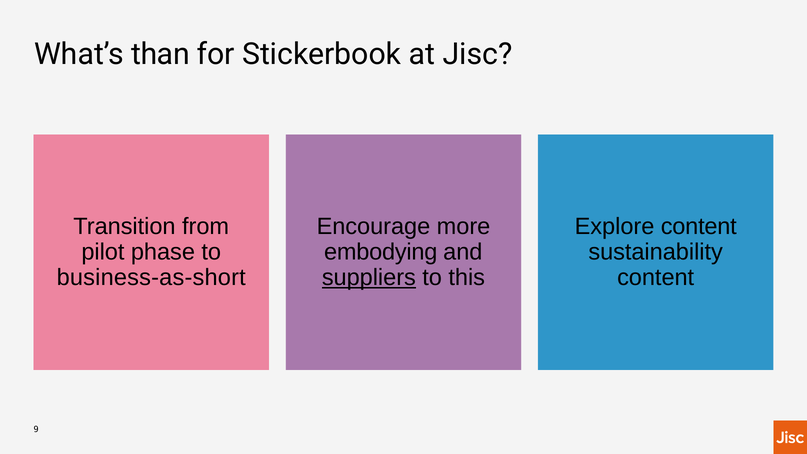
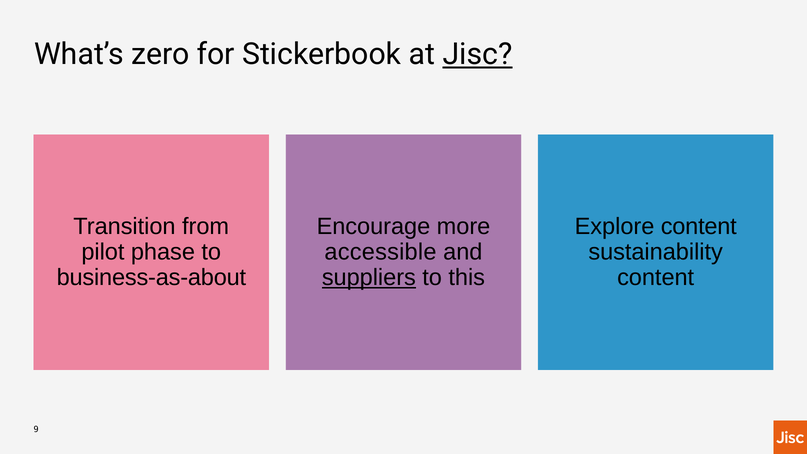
than: than -> zero (160, 54)
Jisc underline: none -> present (477, 54)
embodying: embodying -> accessible (380, 252)
business-as-short: business-as-short -> business-as-about (151, 277)
